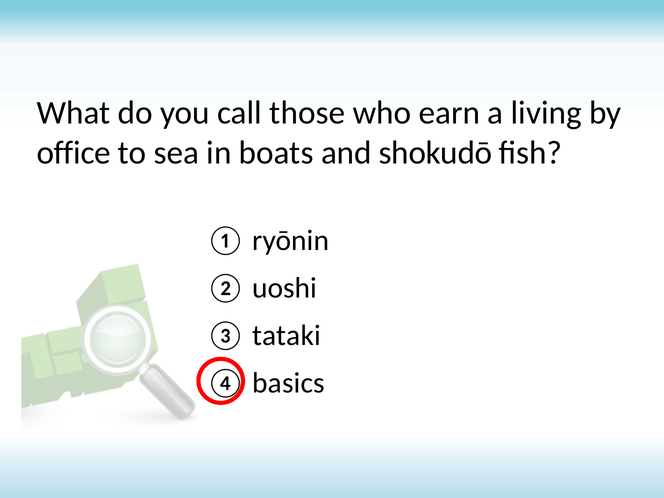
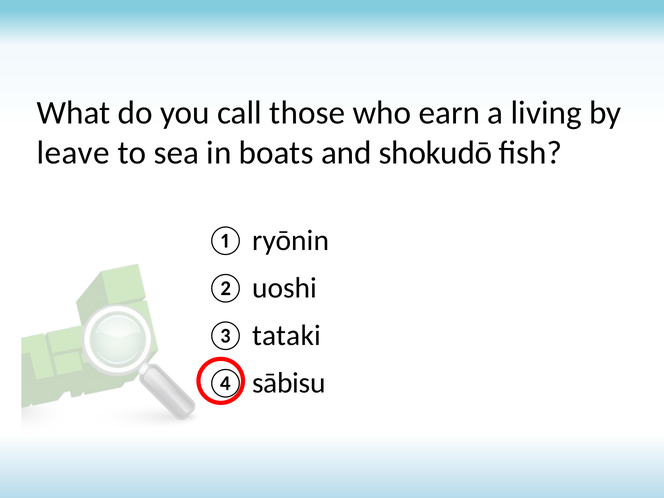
office: office -> leave (73, 153)
basics: basics -> sābisu (289, 383)
